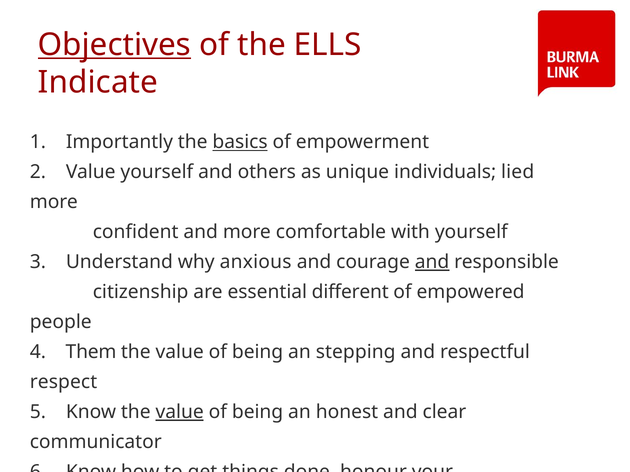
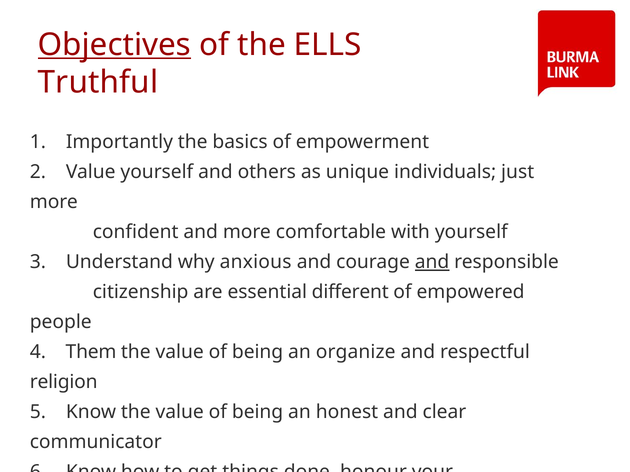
Indicate: Indicate -> Truthful (98, 83)
basics underline: present -> none (240, 142)
lied: lied -> just (518, 172)
stepping: stepping -> organize (356, 352)
respect: respect -> religion (64, 382)
value underline: present -> none (180, 412)
